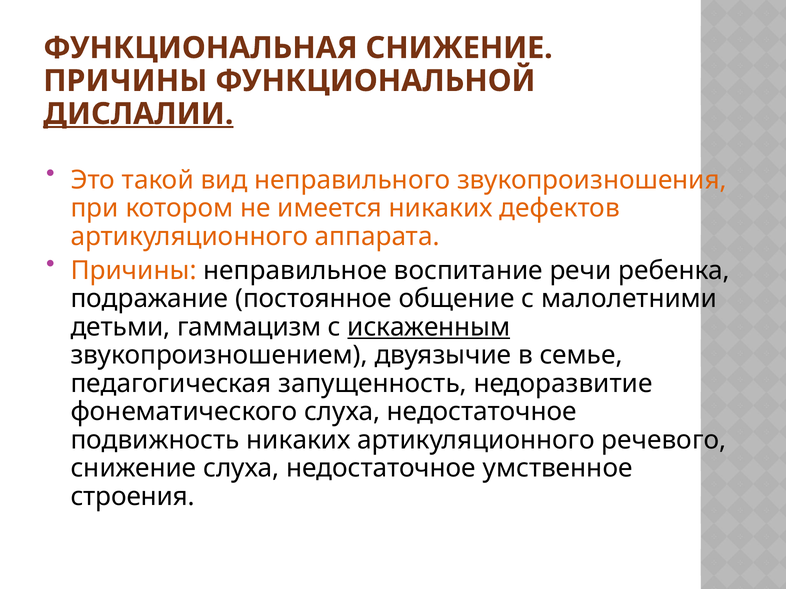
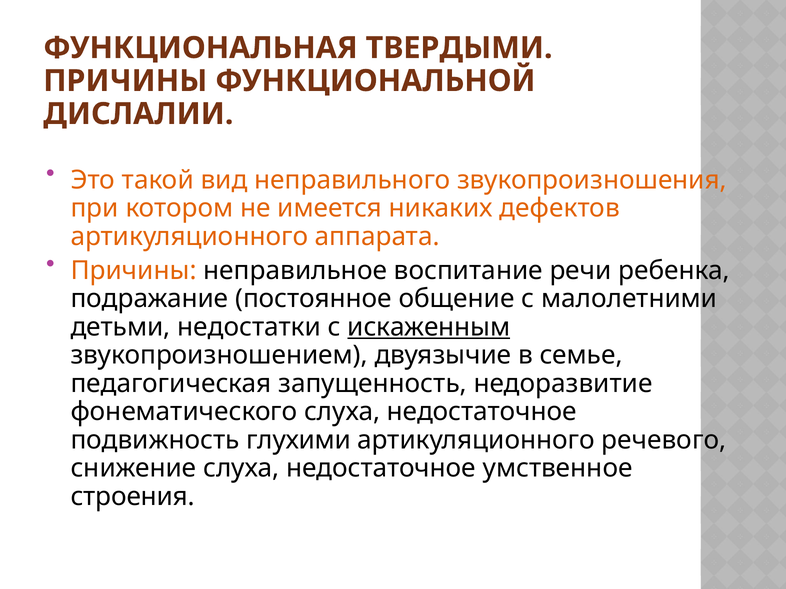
ФУНКЦИОНАЛЬНАЯ СНИЖЕНИЕ: СНИЖЕНИЕ -> ТВЕРДЫМИ (459, 48)
ДИСЛАЛИИ underline: present -> none (138, 114)
гаммацизм: гаммацизм -> недостатки (249, 327)
подвижность никаких: никаких -> глухими (299, 440)
